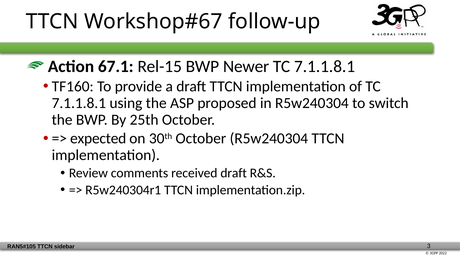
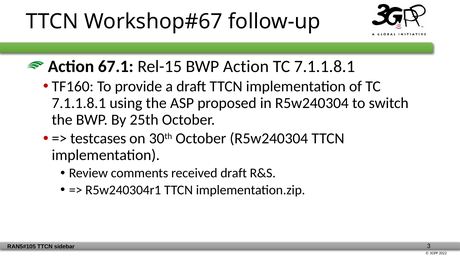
BWP Newer: Newer -> Action (246, 66)
expected: expected -> testcases (98, 138)
